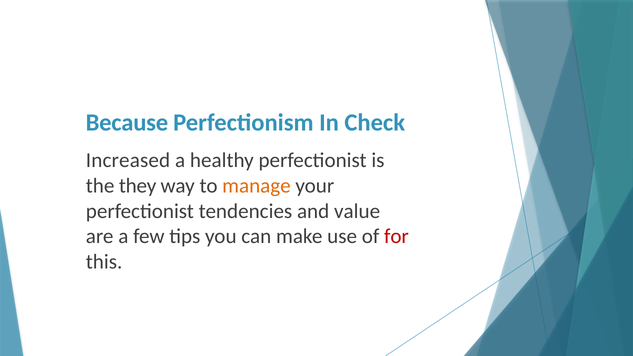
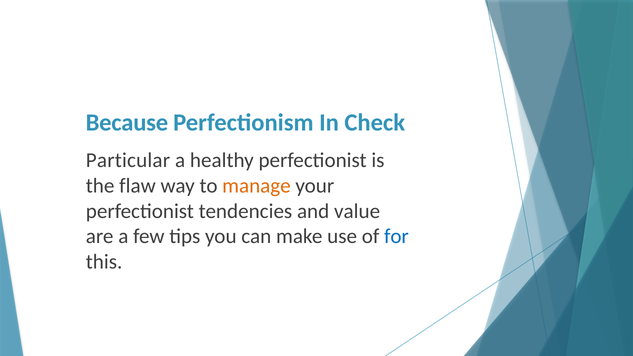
Increased: Increased -> Particular (128, 160)
they: they -> flaw (138, 186)
for colour: red -> blue (396, 236)
